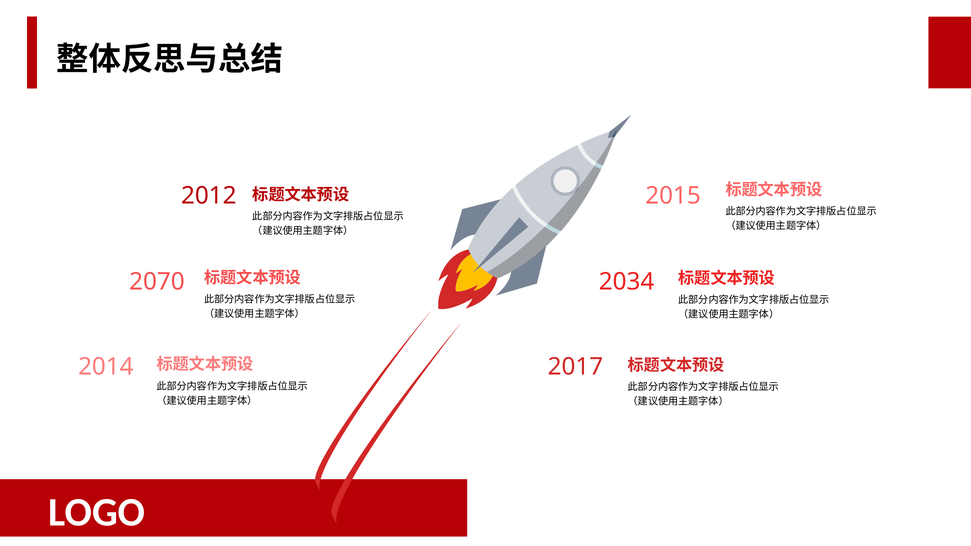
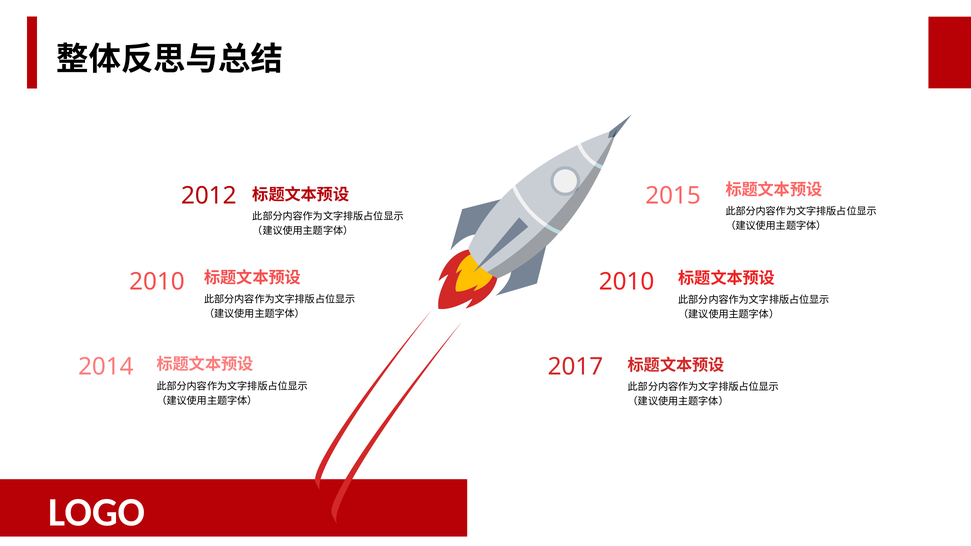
2070: 2070 -> 2010 (157, 282)
2034: 2034 -> 2010 (627, 282)
